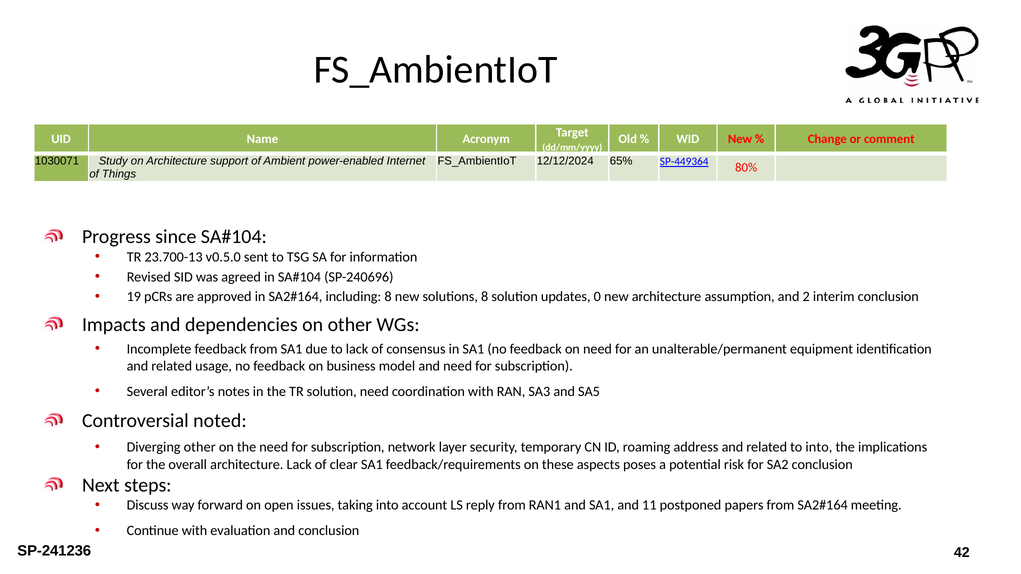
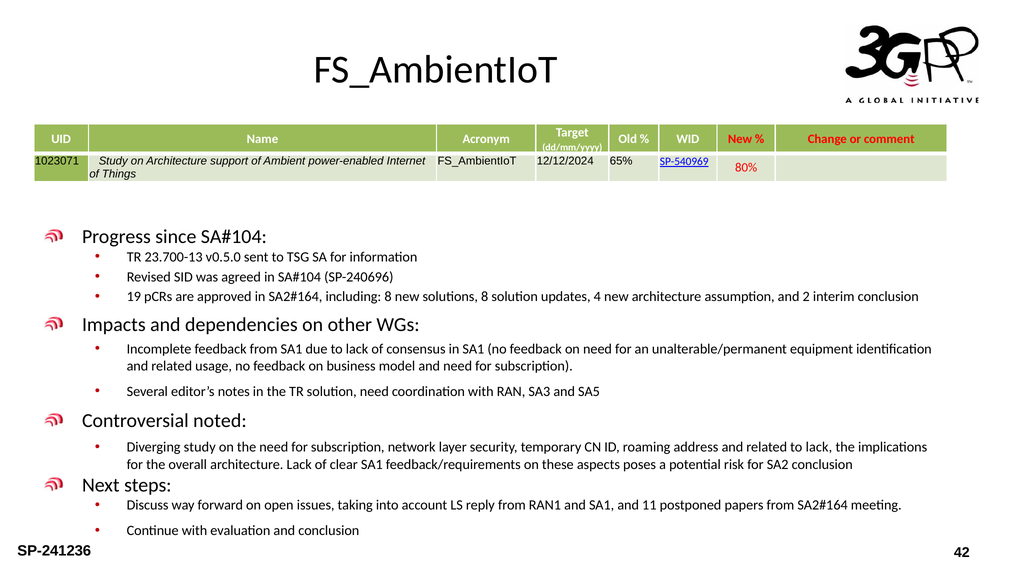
1030071: 1030071 -> 1023071 (57, 161)
SP-449364: SP-449364 -> SP-540969 (684, 162)
0: 0 -> 4 (597, 297)
Diverging other: other -> study (200, 448)
related to into: into -> lack (819, 448)
